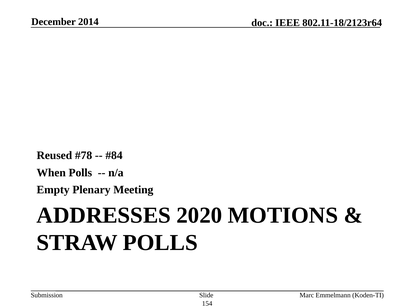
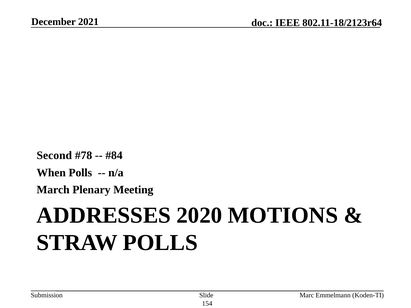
2014: 2014 -> 2021 (88, 22)
Reused: Reused -> Second (54, 156)
Empty: Empty -> March (53, 190)
